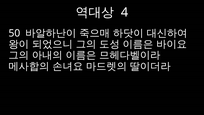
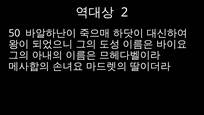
4: 4 -> 2 (125, 12)
